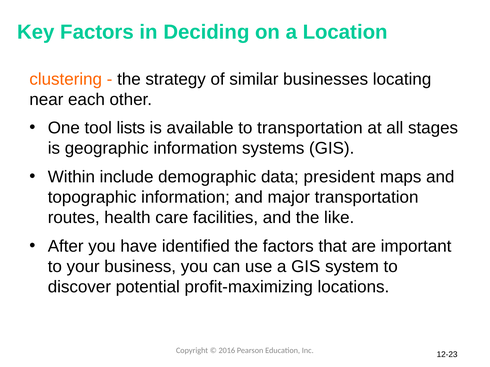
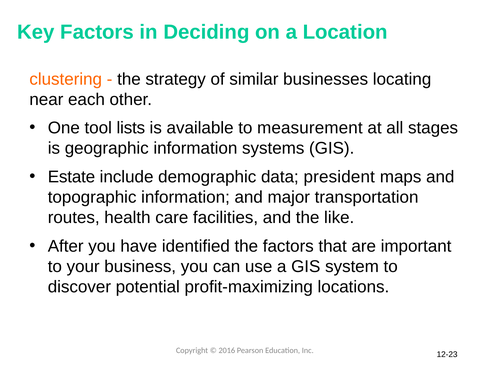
to transportation: transportation -> measurement (310, 128)
Within: Within -> Estate (71, 177)
